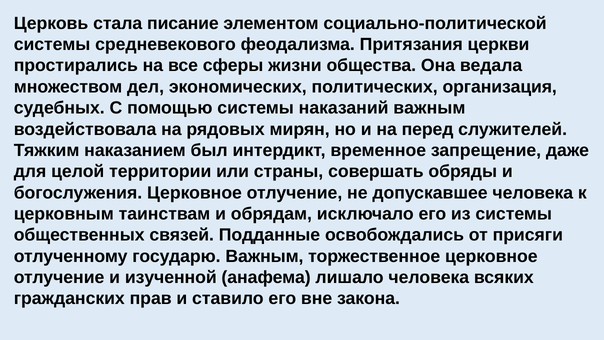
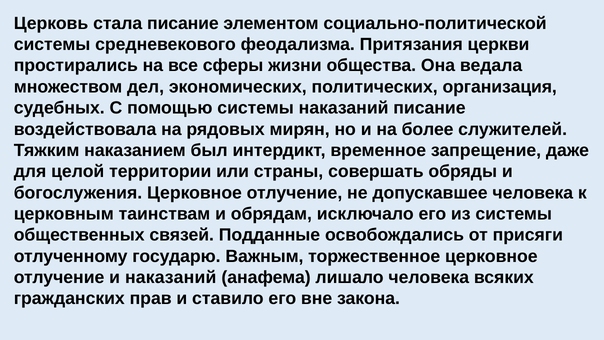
наказаний важным: важным -> писание (429, 108)
перед: перед -> более (428, 129)
и изученной: изученной -> наказаний (171, 277)
